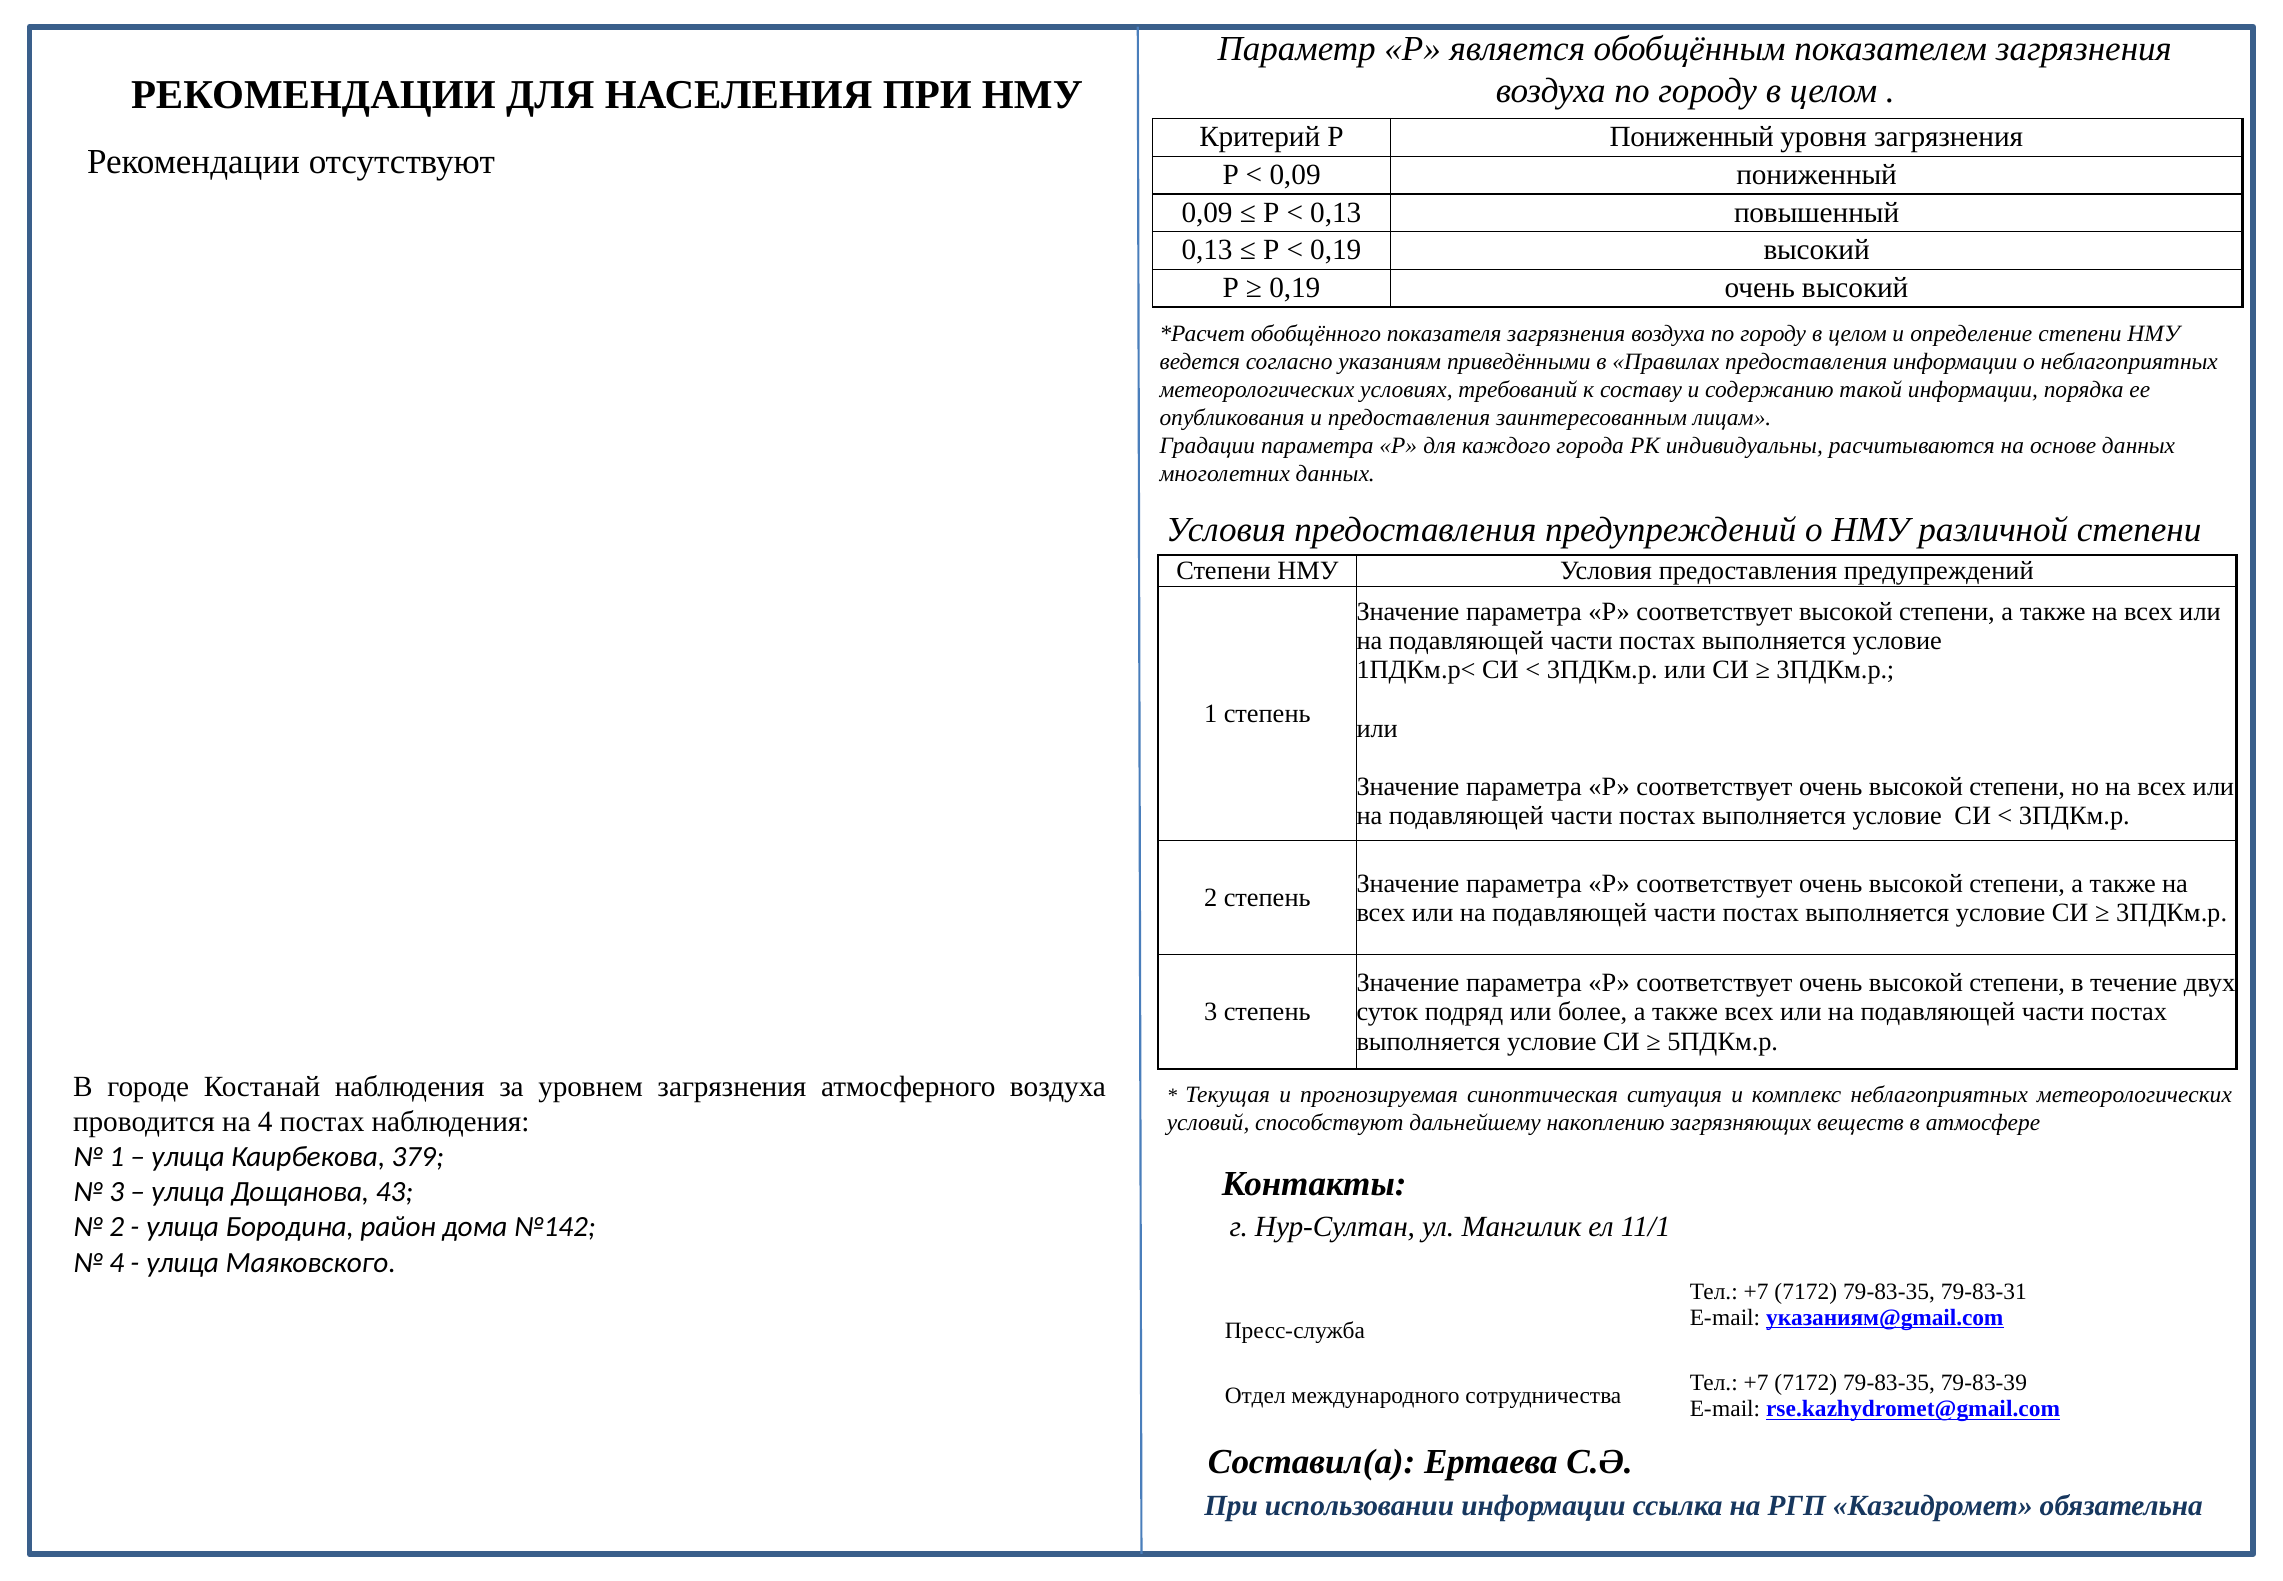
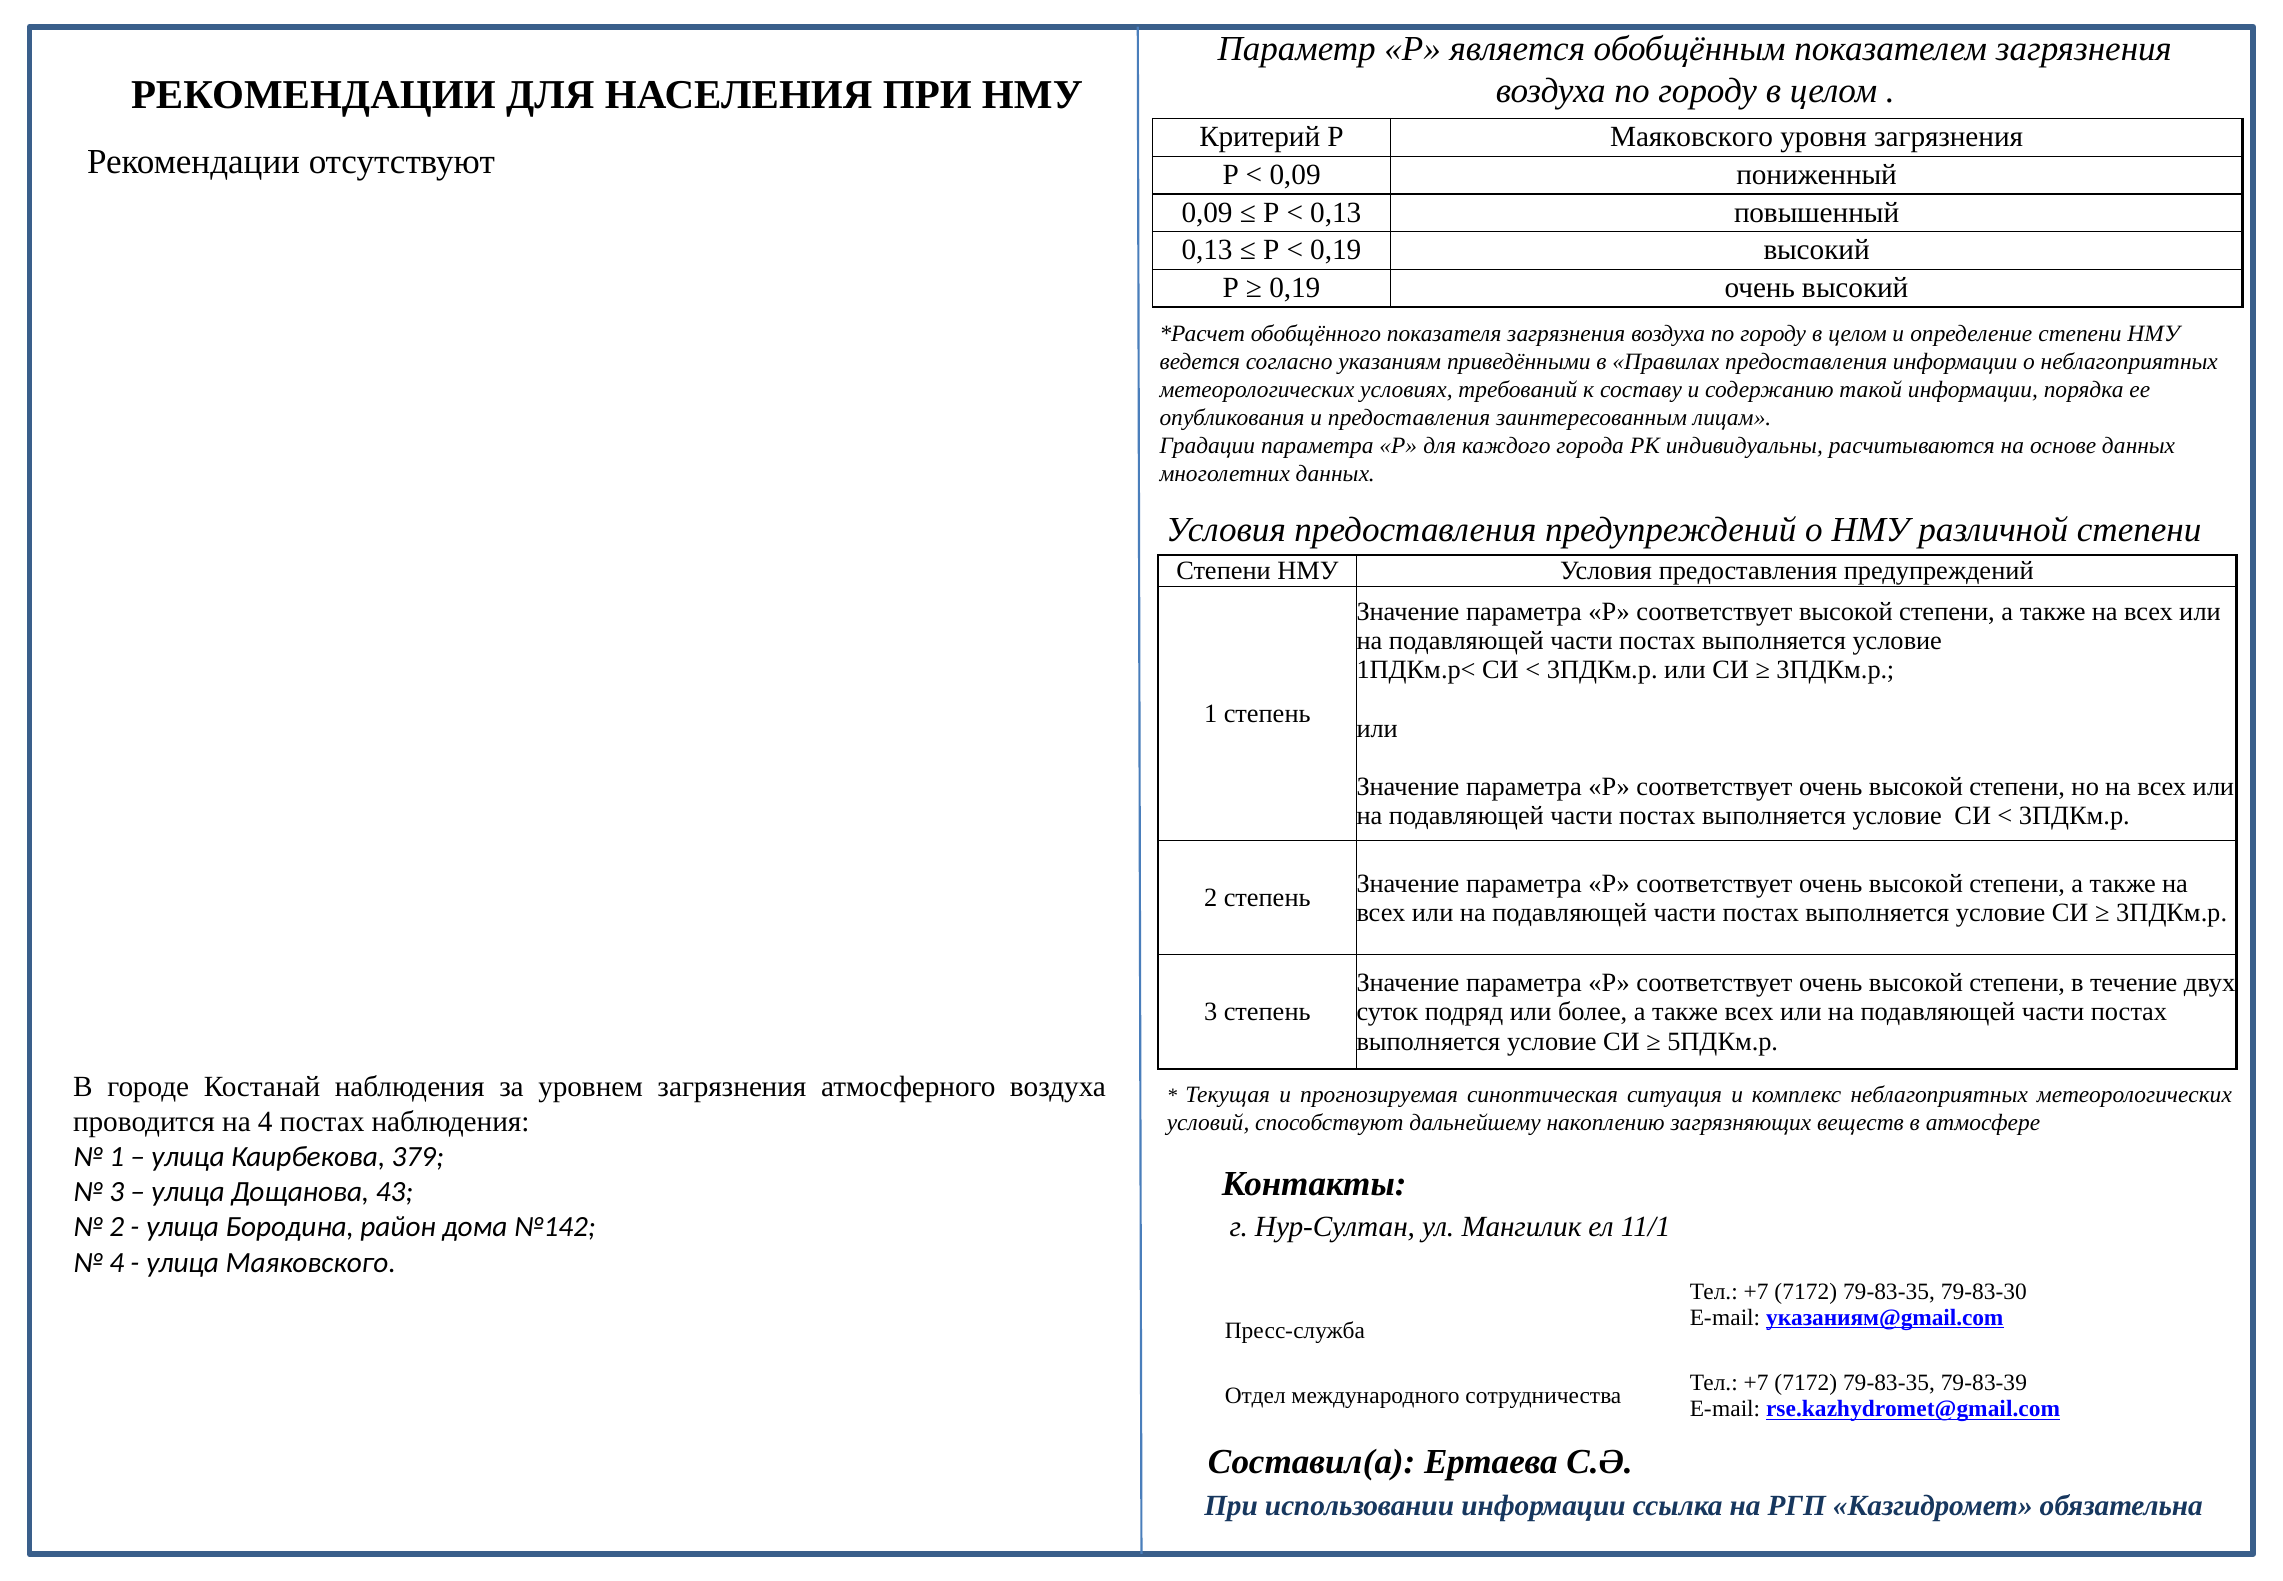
Р Пониженный: Пониженный -> Маяковского (1692, 137)
79-83-31: 79-83-31 -> 79-83-30 (1984, 1291)
